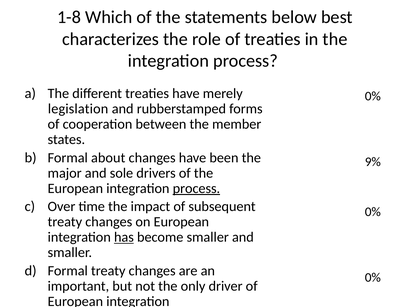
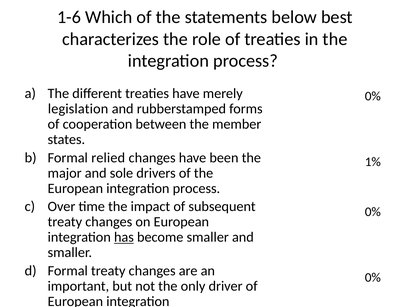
1-8: 1-8 -> 1-6 (69, 17)
about: about -> relied (108, 158)
9%: 9% -> 1% (373, 162)
process underline: present -> none (196, 189)
